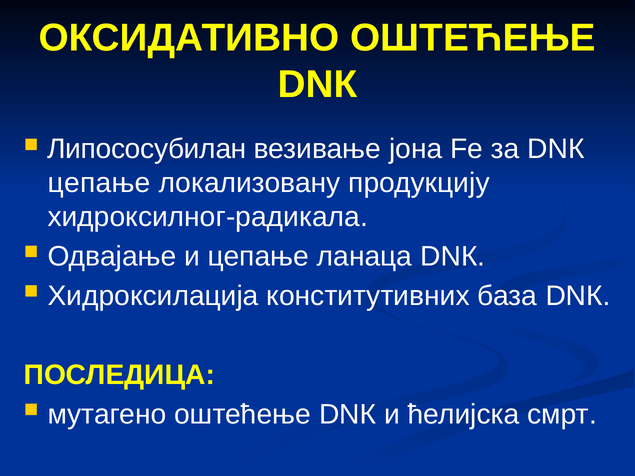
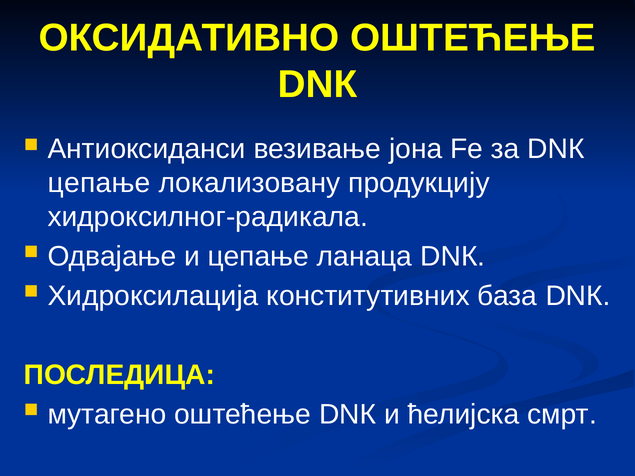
Липососубилан: Липососубилан -> Антиоксиданси (147, 149)
